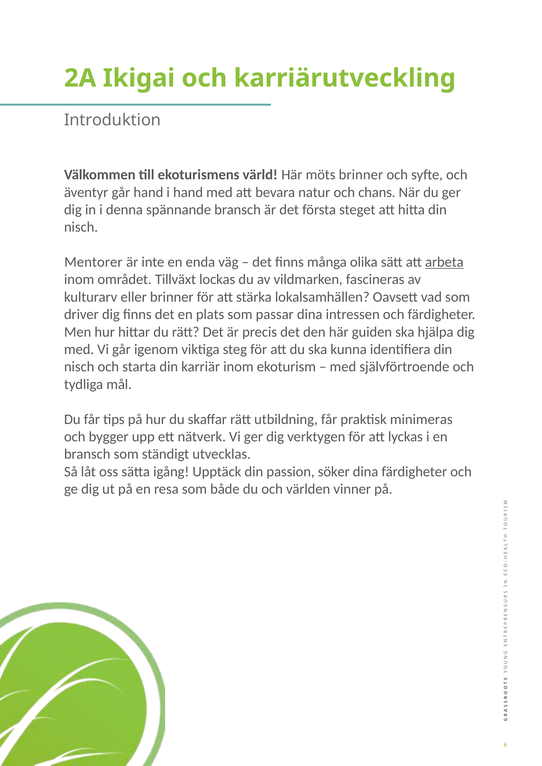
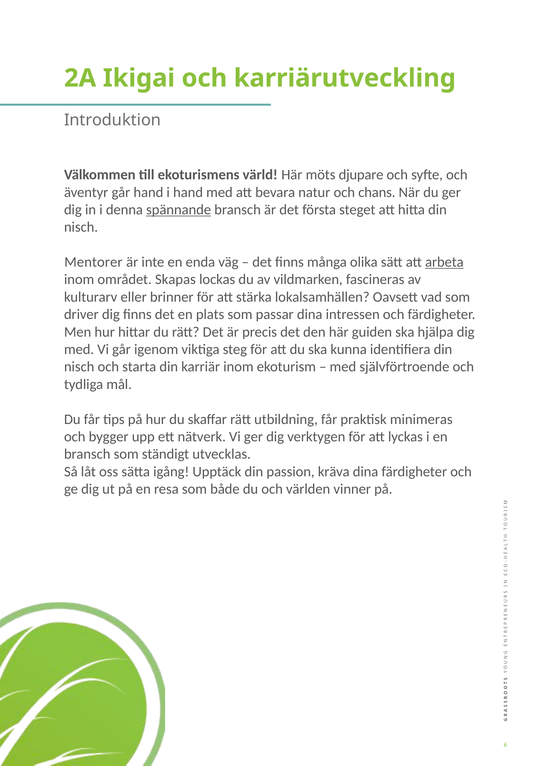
möts brinner: brinner -> djupare (361, 175)
spännande underline: none -> present (179, 210)
Tillväxt: Tillväxt -> Skapas (175, 280)
söker: söker -> kräva (334, 472)
